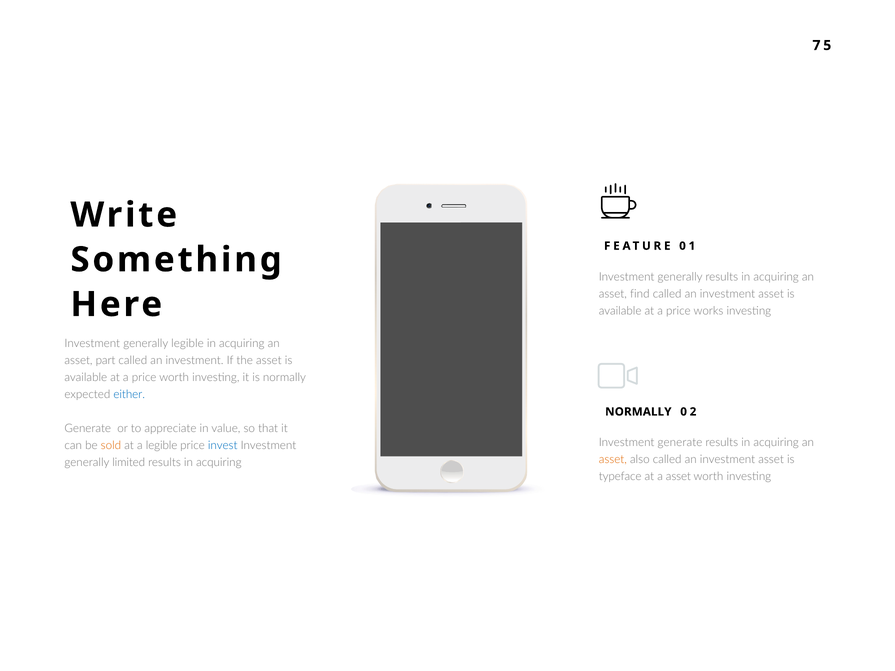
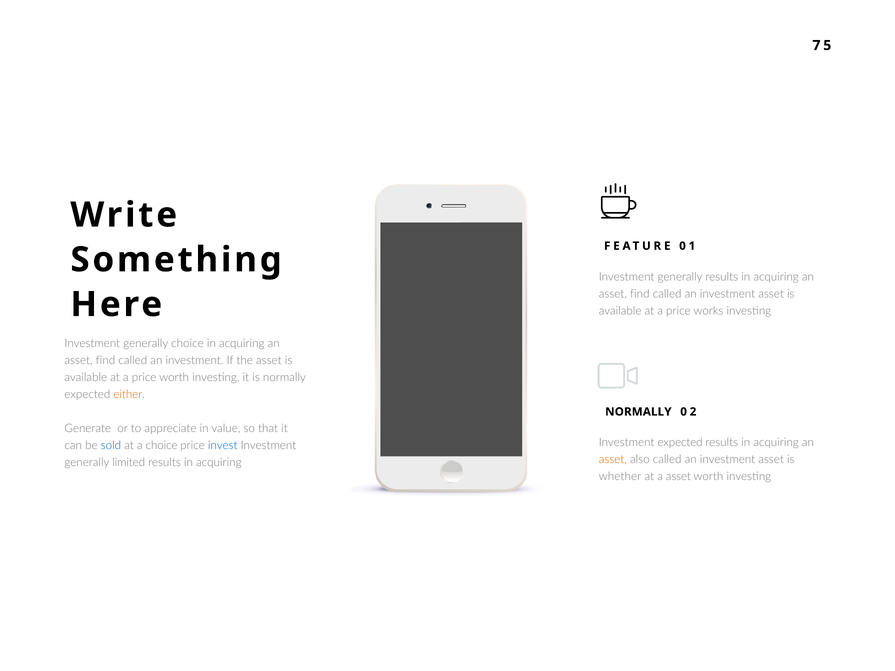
generally legible: legible -> choice (187, 344)
part: part -> find (105, 361)
either colour: blue -> orange (129, 395)
Investment generate: generate -> expected (680, 443)
sold colour: orange -> blue (111, 446)
a legible: legible -> choice (162, 446)
typeface: typeface -> whether (620, 477)
